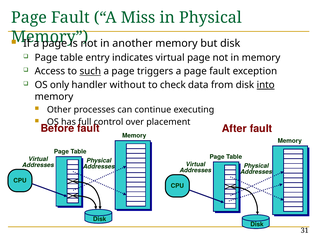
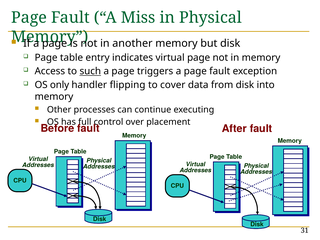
without: without -> flipping (128, 85)
check: check -> cover (173, 85)
into underline: present -> none (266, 85)
